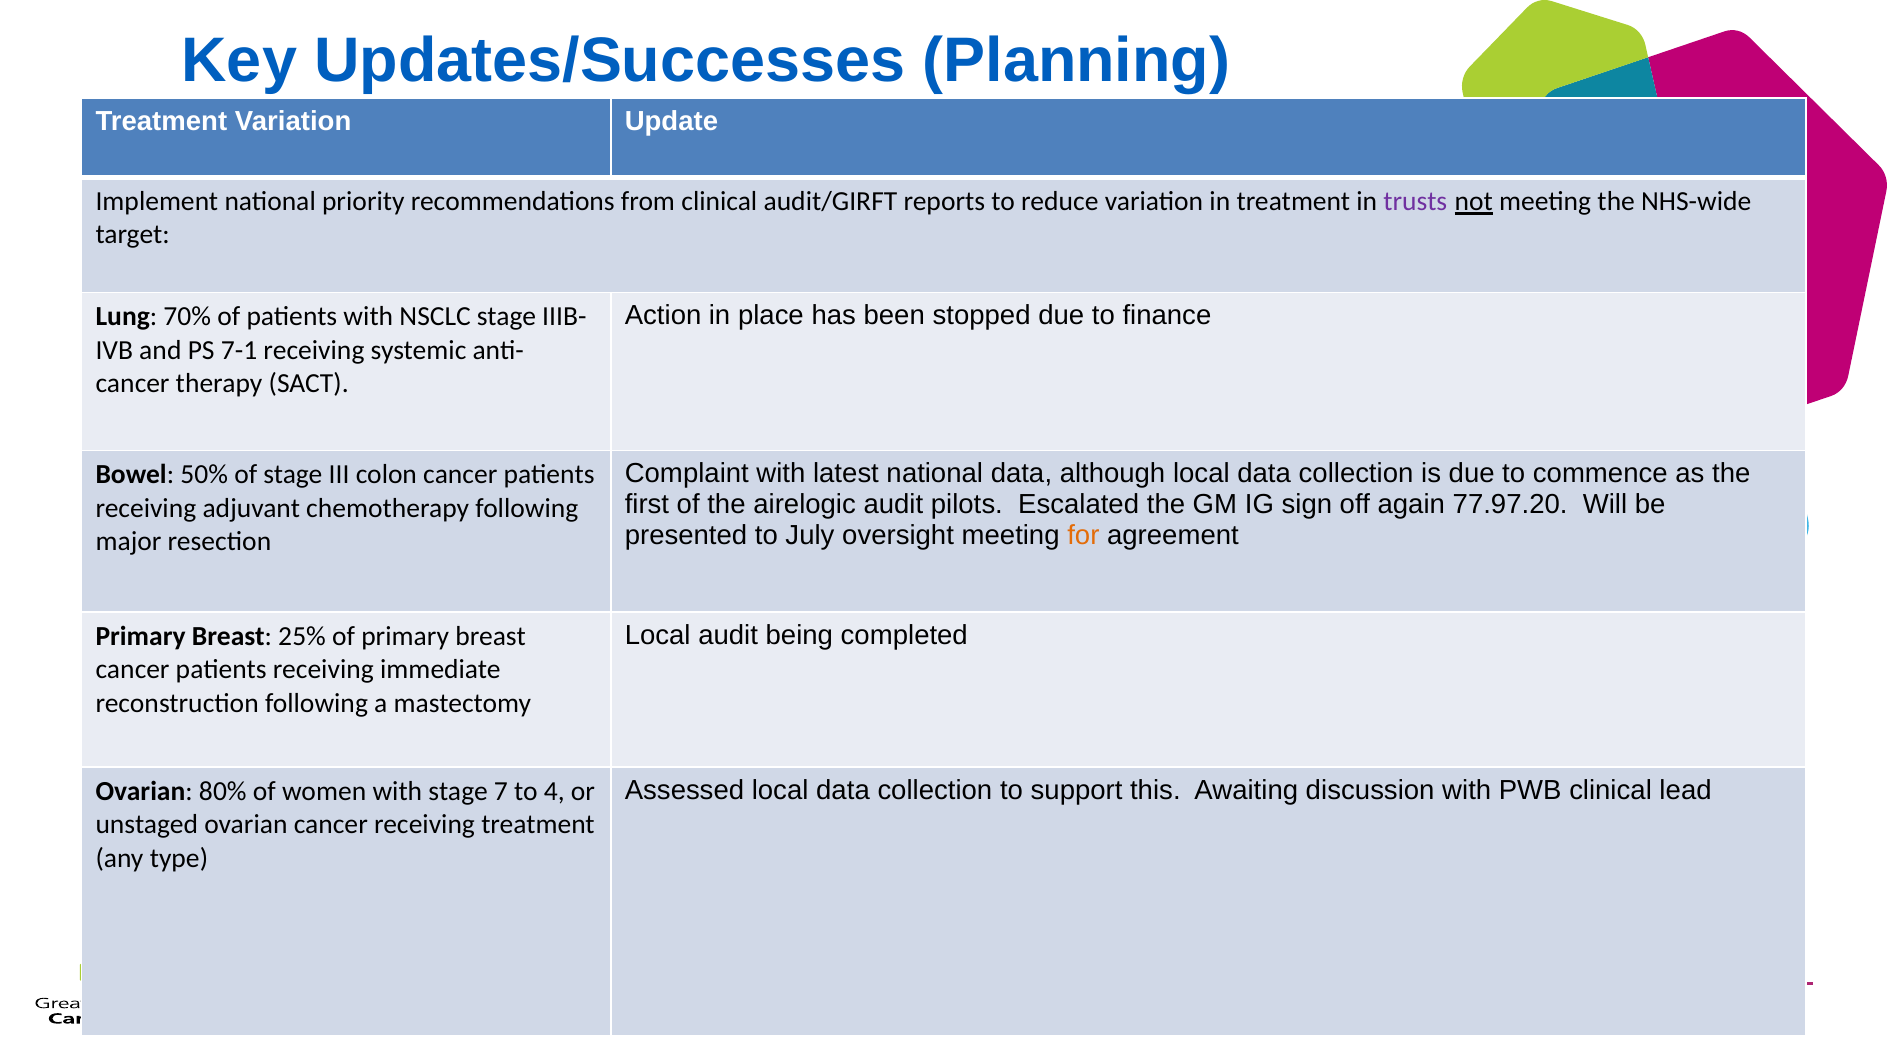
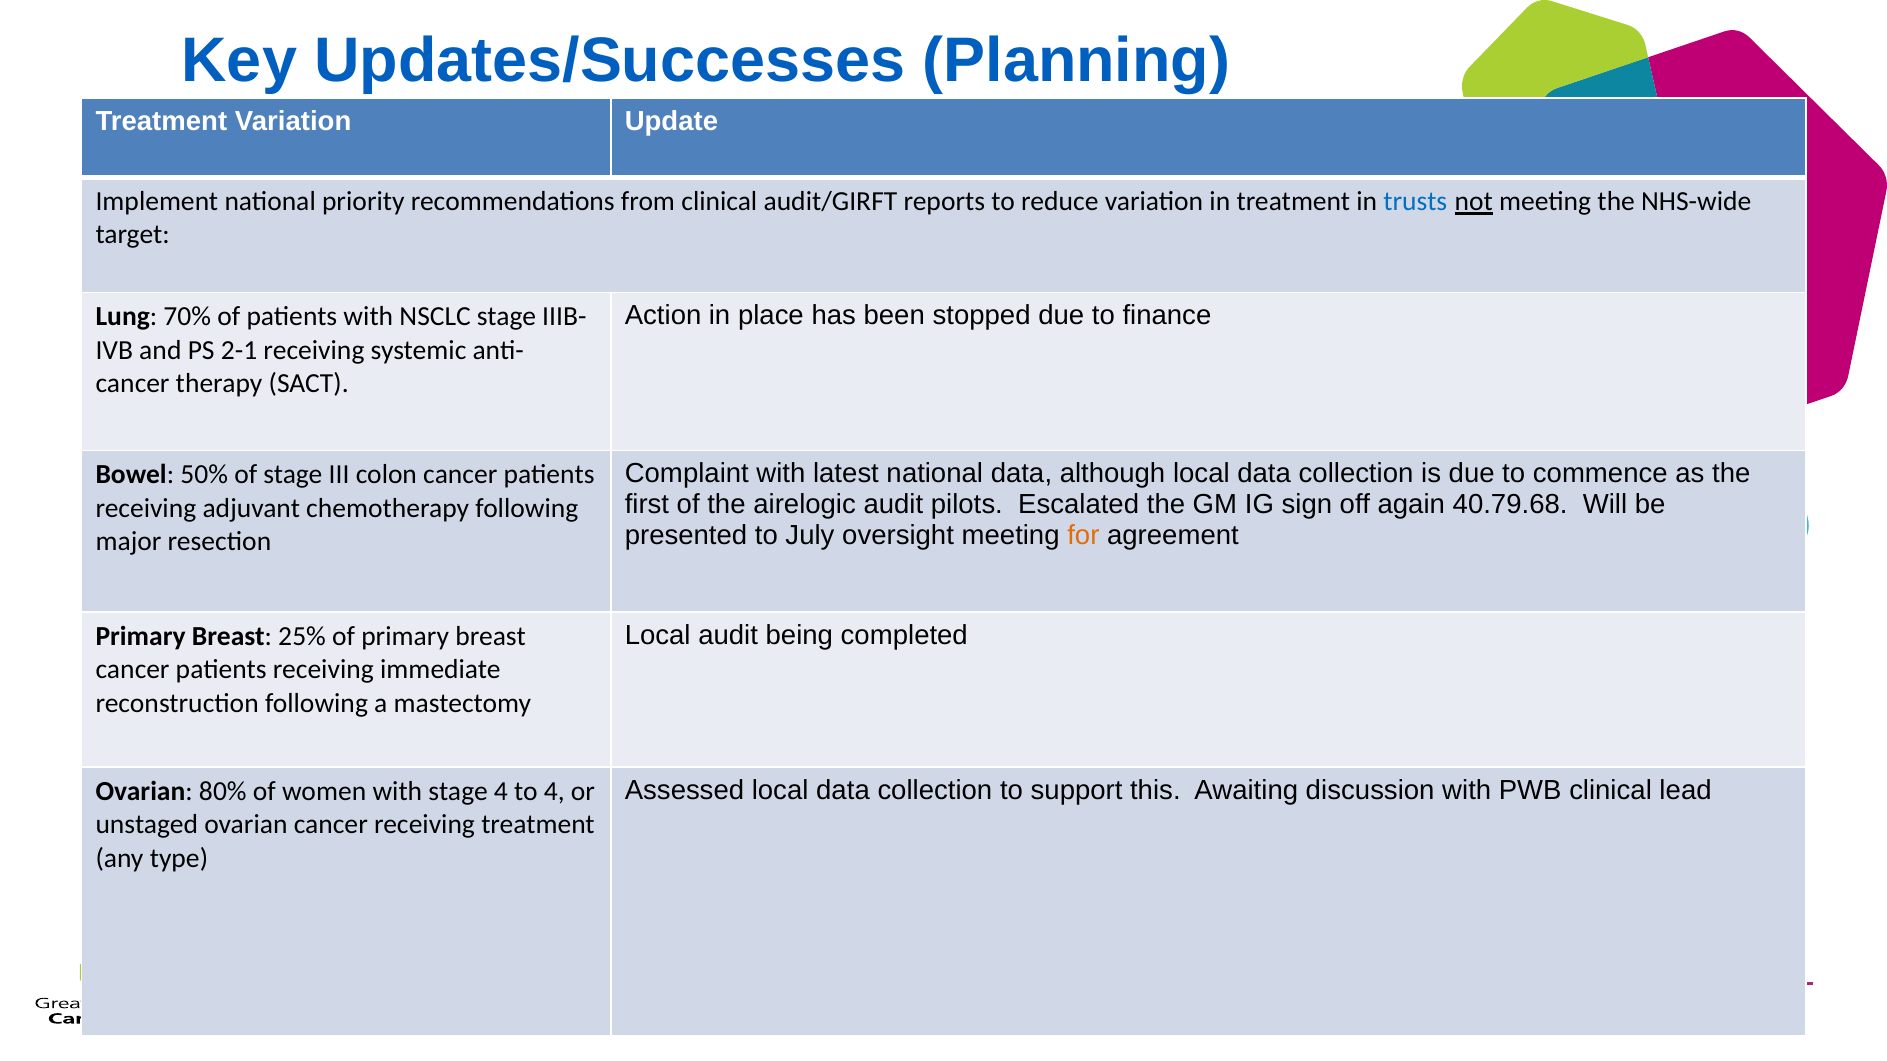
trusts colour: purple -> blue (1415, 201)
7-1: 7-1 -> 2-1 (239, 350)
77.97.20: 77.97.20 -> 40.79.68 (1510, 505)
stage 7: 7 -> 4 (501, 792)
